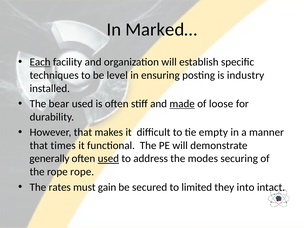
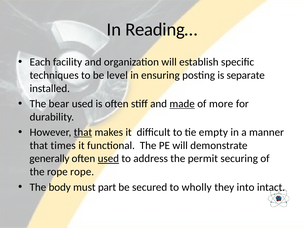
Marked…: Marked… -> Reading… (161, 29)
Each underline: present -> none (40, 62)
industry: industry -> separate (246, 75)
loose: loose -> more (221, 104)
that underline: none -> present (83, 132)
modes: modes -> permit (203, 159)
rates: rates -> body (60, 187)
gain: gain -> part (107, 187)
limited: limited -> wholly (197, 187)
